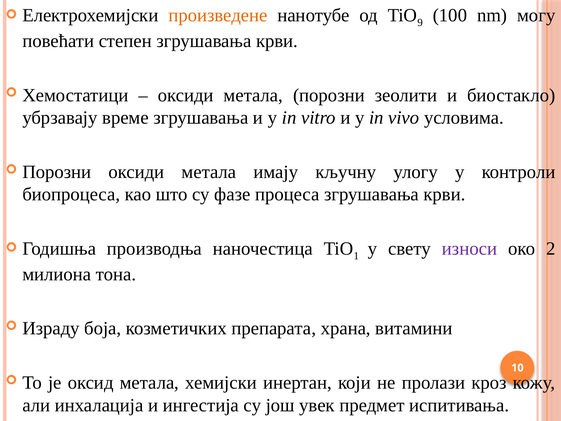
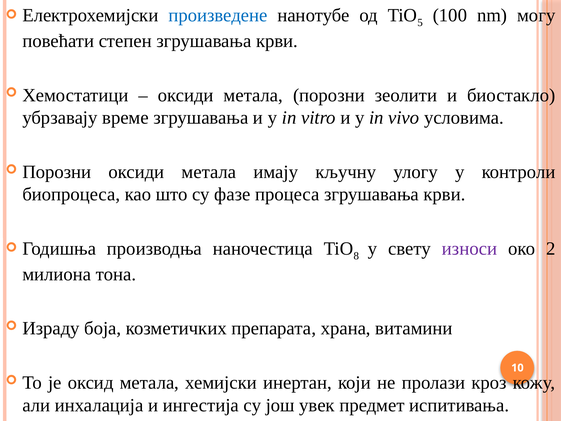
произведене colour: orange -> blue (218, 15)
9: 9 -> 5 (420, 23)
1: 1 -> 8 (356, 256)
